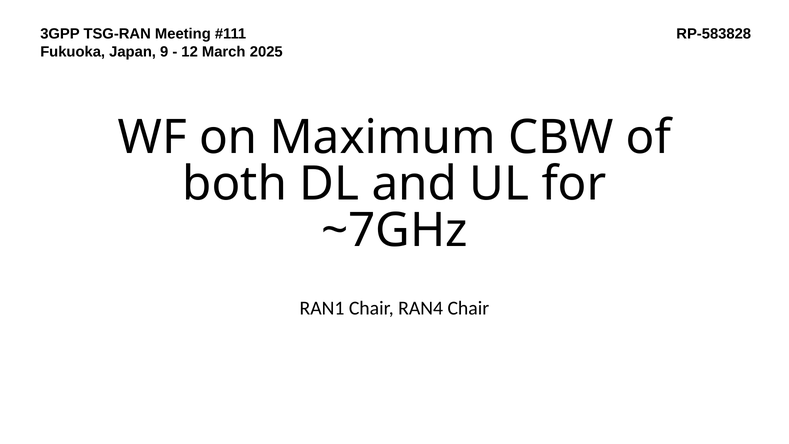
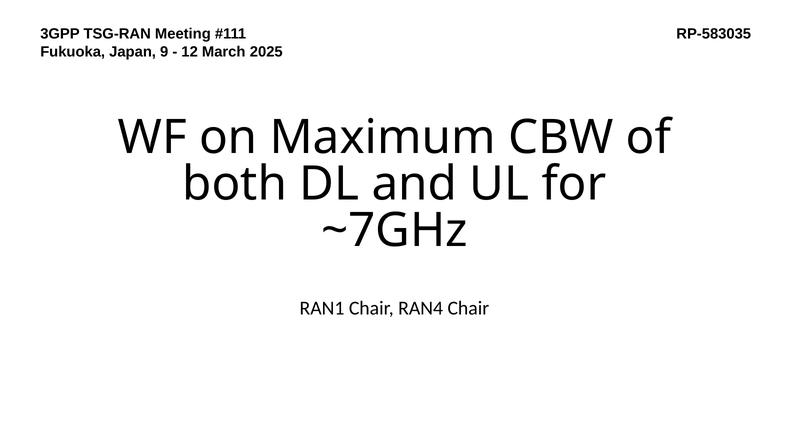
RP-583828: RP-583828 -> RP-583035 (714, 34)
